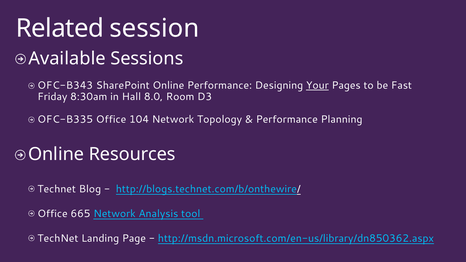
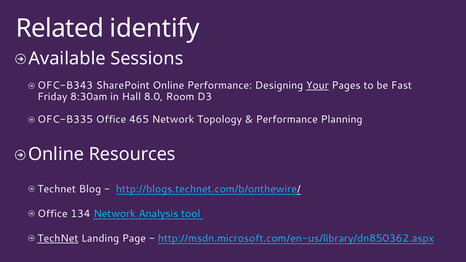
session: session -> identify (155, 28)
104: 104 -> 465 (139, 119)
665: 665 -> 134 (80, 214)
TechNet underline: none -> present (58, 238)
